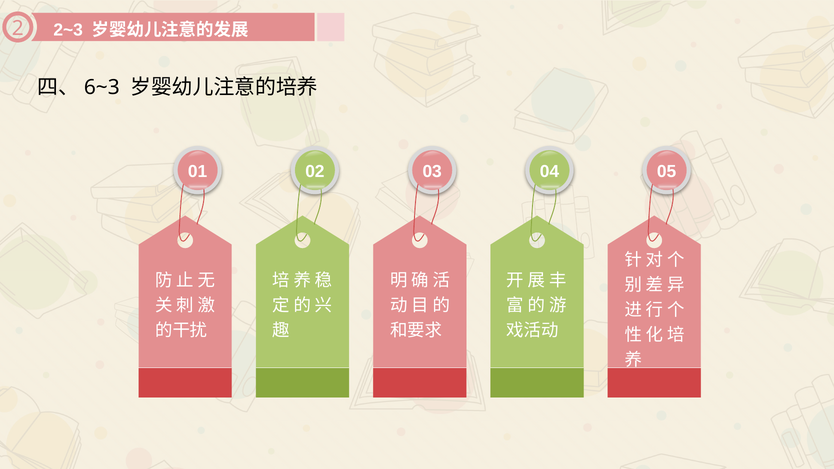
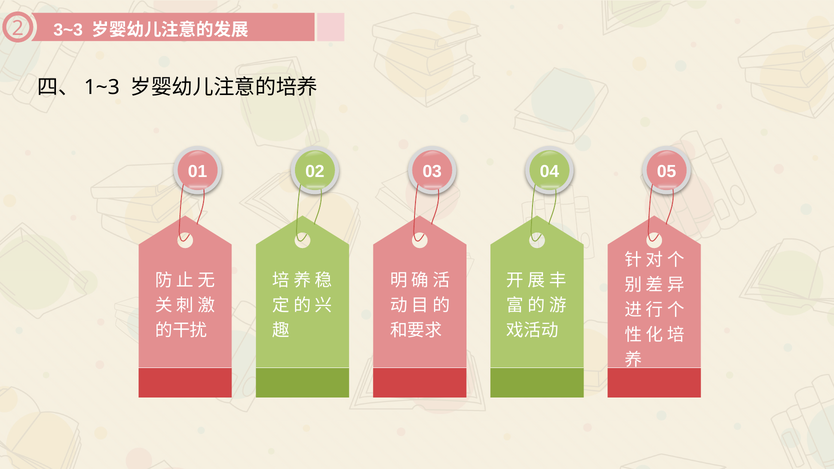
2~3: 2~3 -> 3~3 (68, 30)
6~3: 6~3 -> 1~3 (102, 87)
